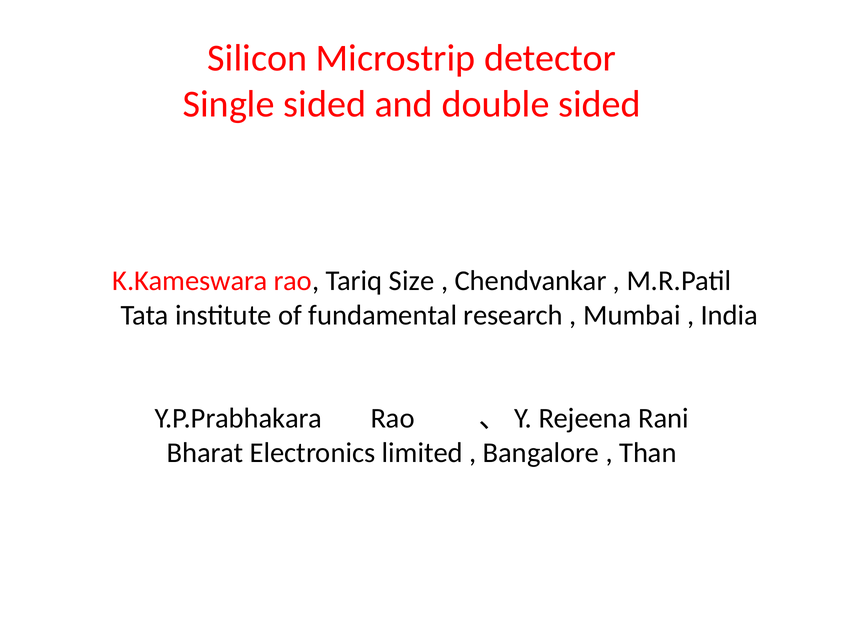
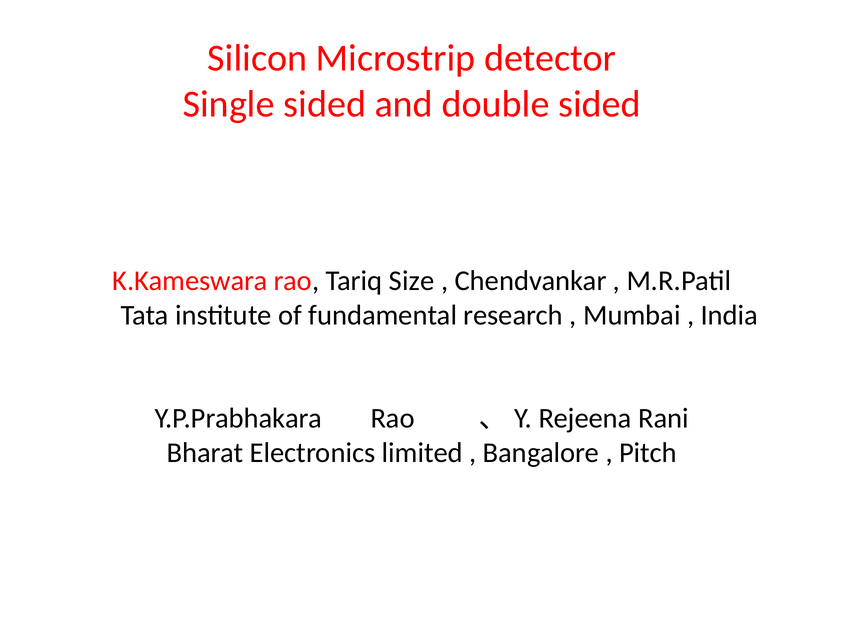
Than: Than -> Pitch (648, 452)
